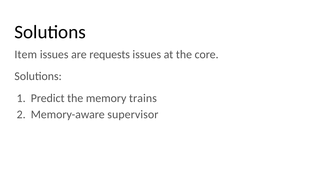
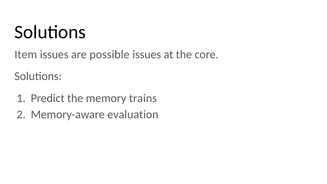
requests: requests -> possible (110, 55)
supervisor: supervisor -> evaluation (133, 114)
